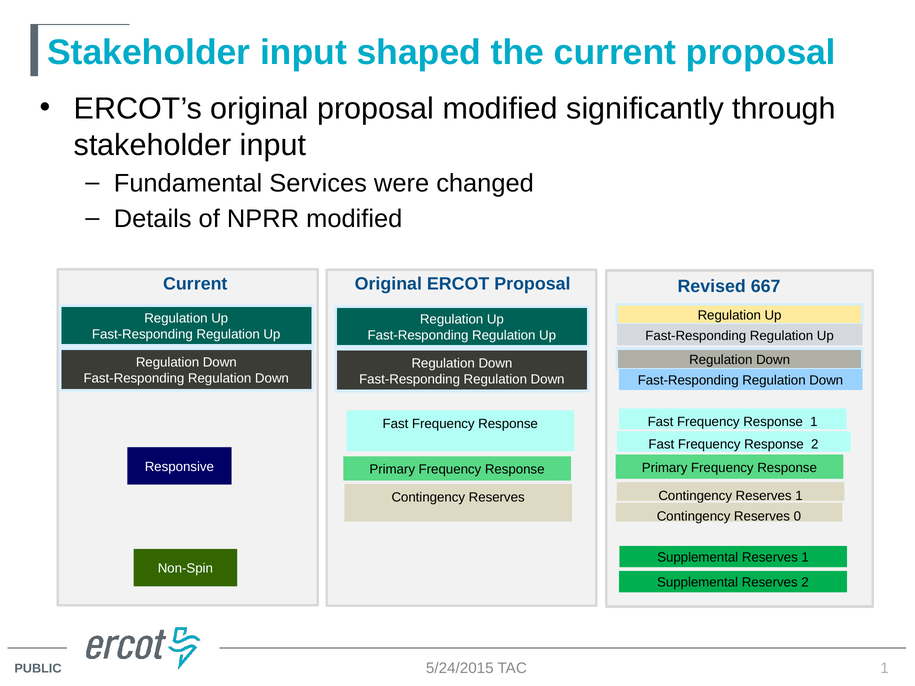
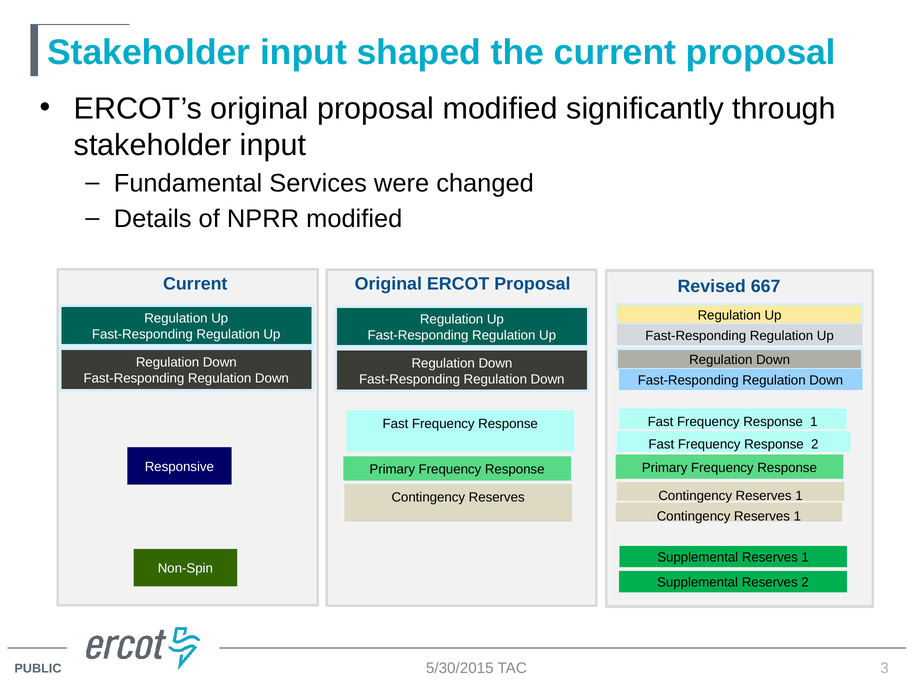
0: 0 -> 1 (797, 516)
5/24/2015: 5/24/2015 -> 5/30/2015 (460, 668)
TAC 1: 1 -> 3 (885, 668)
